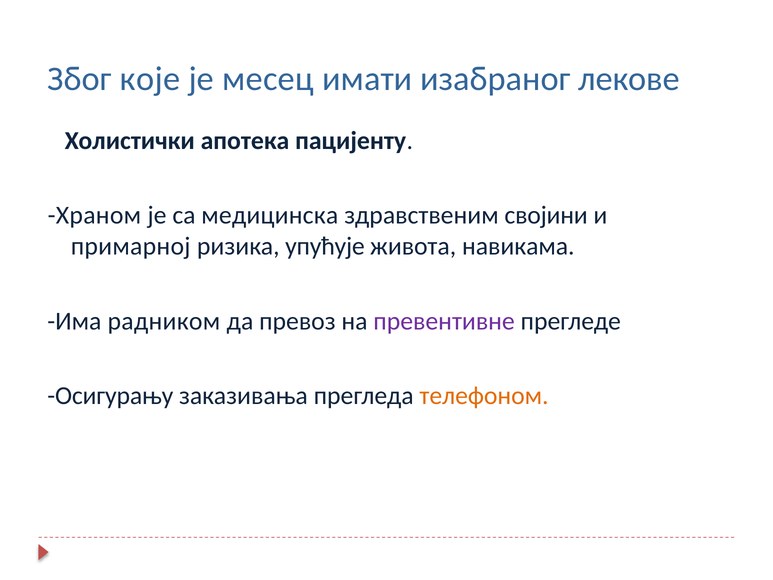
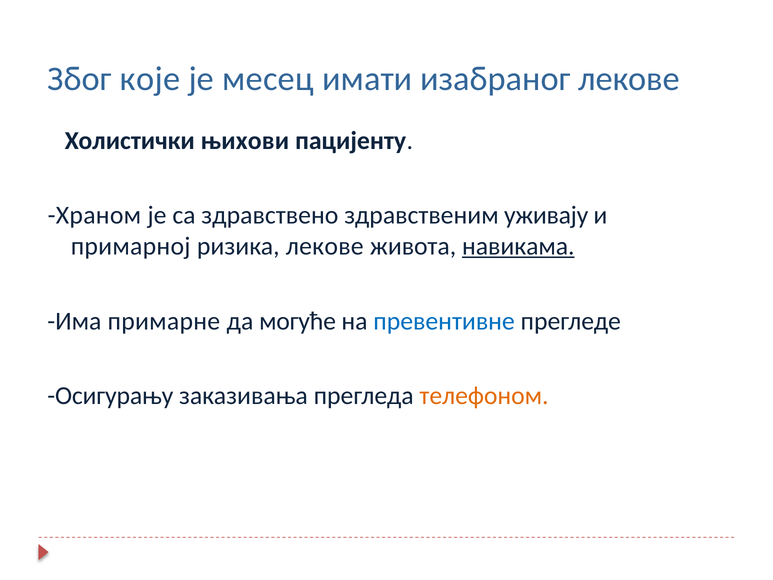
апотека: апотека -> њихови (245, 141)
медицинска: медицинска -> здравствено (270, 215)
својини: својини -> уживају (546, 215)
ризика упућује: упућује -> лекове (325, 246)
навикама underline: none -> present (518, 246)
радником: радником -> примарне (164, 321)
превоз: превоз -> могуће (298, 321)
превентивне colour: purple -> blue (444, 321)
